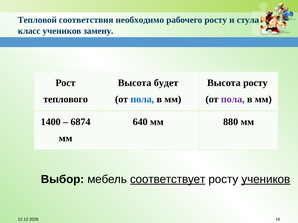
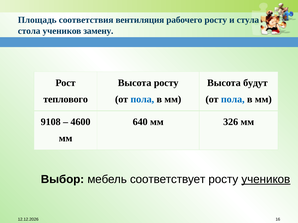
Тепловой: Тепловой -> Площадь (37, 20)
необходимо: необходимо -> вентиляция (140, 20)
класс: класс -> стола (29, 31)
Высота будет: будет -> росту (166, 83)
Высота росту: росту -> будут (255, 83)
пола colour: purple -> blue (233, 99)
1400: 1400 -> 9108 (51, 122)
6874: 6874 -> 4600 (80, 122)
880: 880 -> 326 (231, 122)
соответствует underline: present -> none (168, 180)
